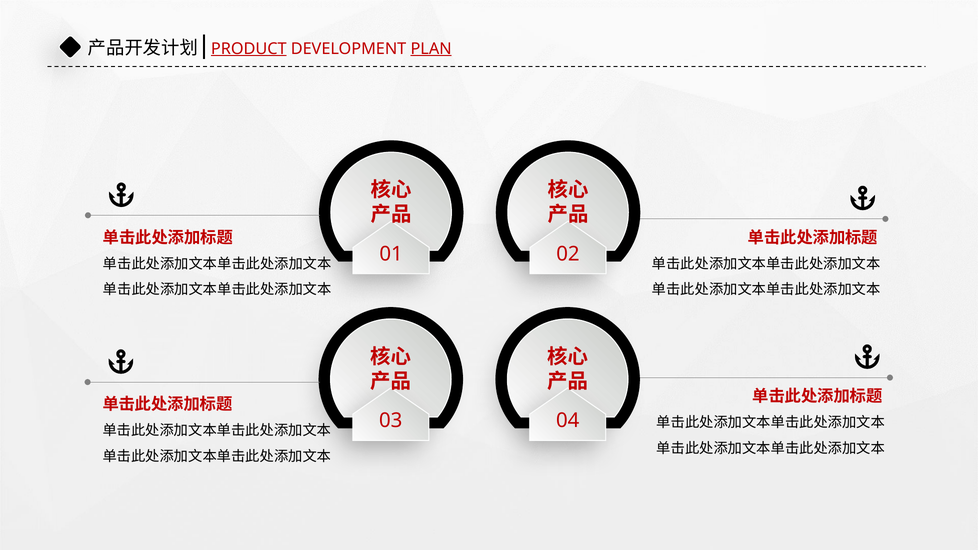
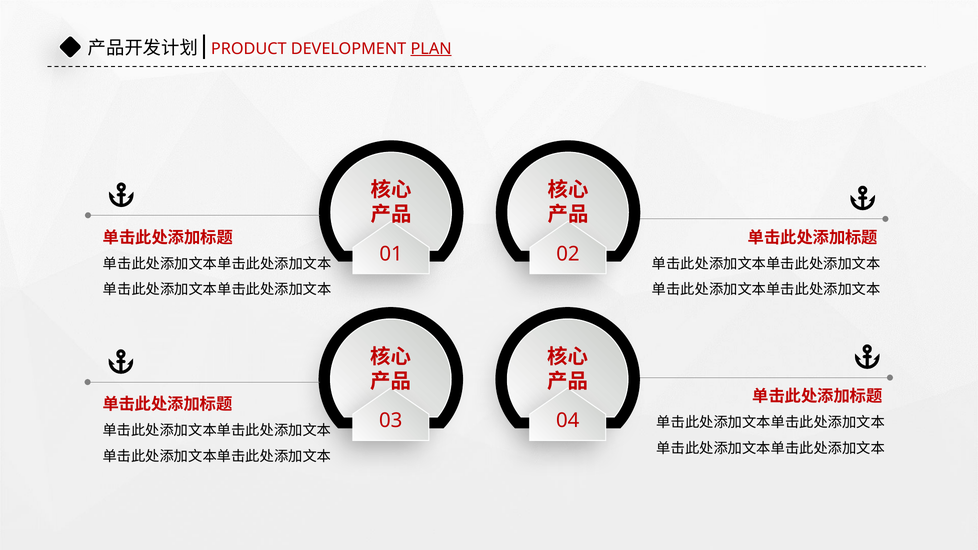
PRODUCT underline: present -> none (249, 49)
